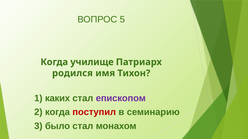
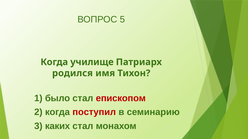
каких: каких -> было (58, 99)
епископом colour: purple -> red (121, 99)
было: было -> каких (58, 126)
